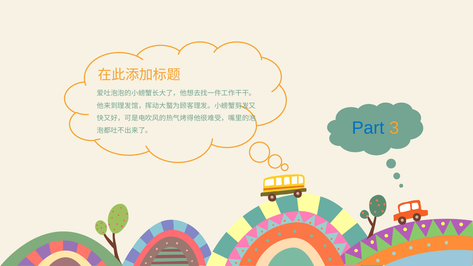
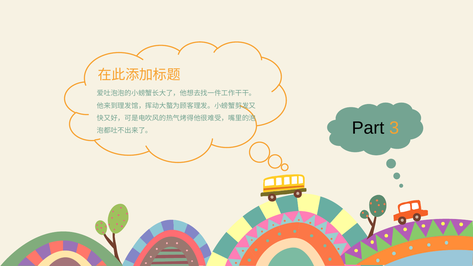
Part colour: blue -> black (368, 128)
